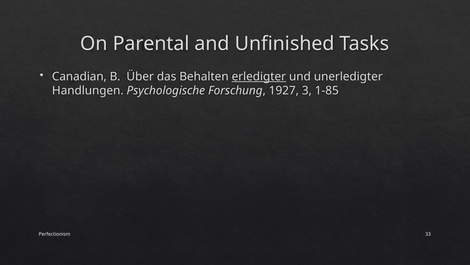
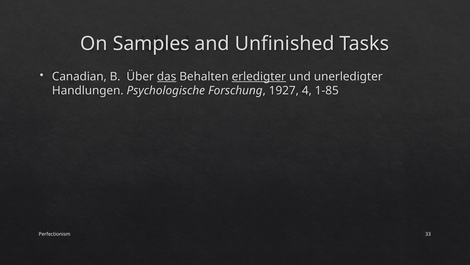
Parental: Parental -> Samples (151, 44)
das underline: none -> present (167, 76)
3: 3 -> 4 (307, 91)
